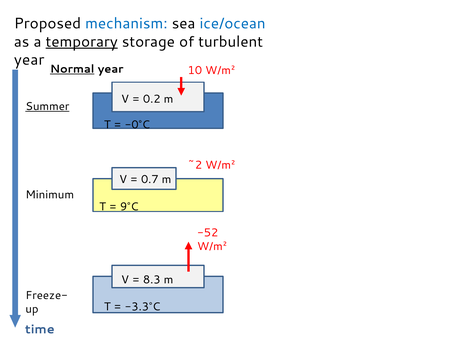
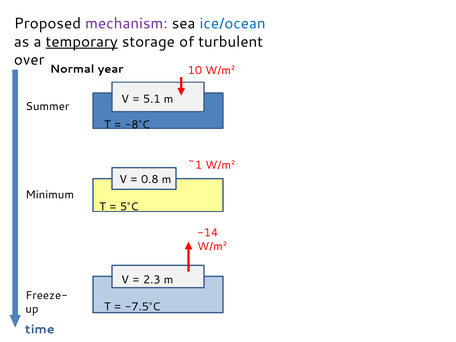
mechanism colour: blue -> purple (126, 23)
year: year -> over (29, 60)
Normal underline: present -> none (72, 69)
0.2: 0.2 -> 5.1 (152, 99)
Summer underline: present -> none (47, 106)
-0°C: -0°C -> -8°C (137, 125)
~2: ~2 -> ~1 (195, 165)
0.7: 0.7 -> 0.8 (150, 179)
9°C: 9°C -> 5°C (129, 207)
-52: -52 -> -14 (208, 233)
8.3: 8.3 -> 2.3 (152, 280)
-3.3°C: -3.3°C -> -7.5°C (143, 307)
